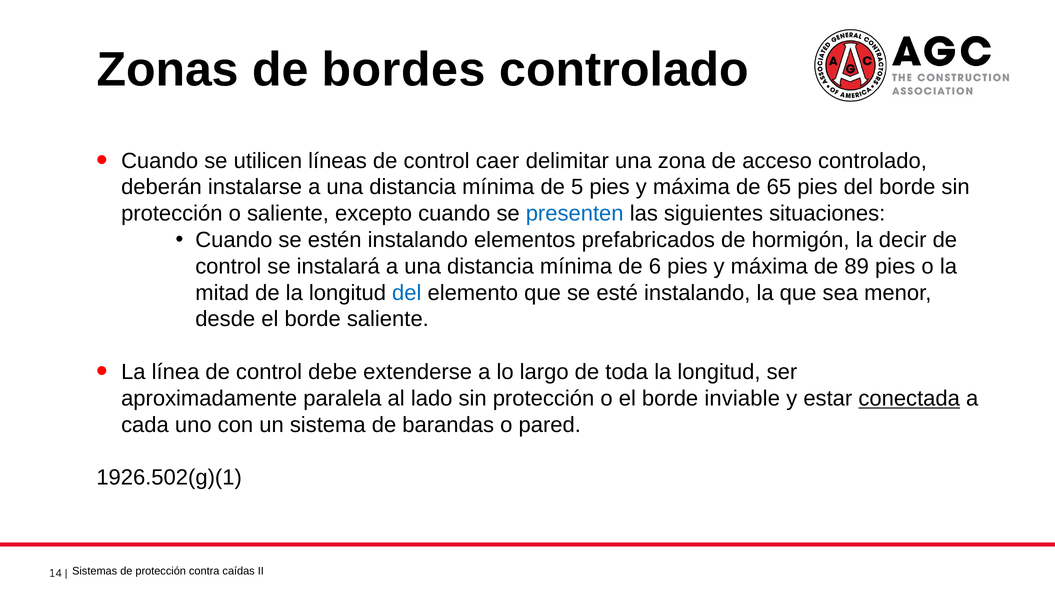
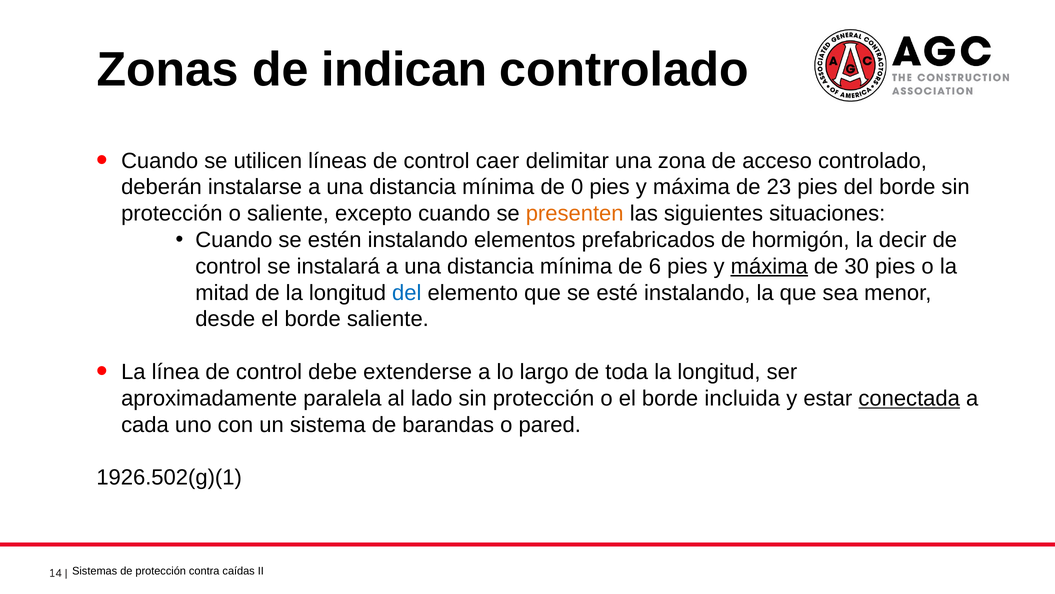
bordes: bordes -> indican (404, 70)
5: 5 -> 0 (577, 187)
65: 65 -> 23 (779, 187)
presenten colour: blue -> orange (575, 213)
máxima underline: none -> present (769, 266)
89: 89 -> 30 (857, 266)
inviable: inviable -> incluida (742, 398)
